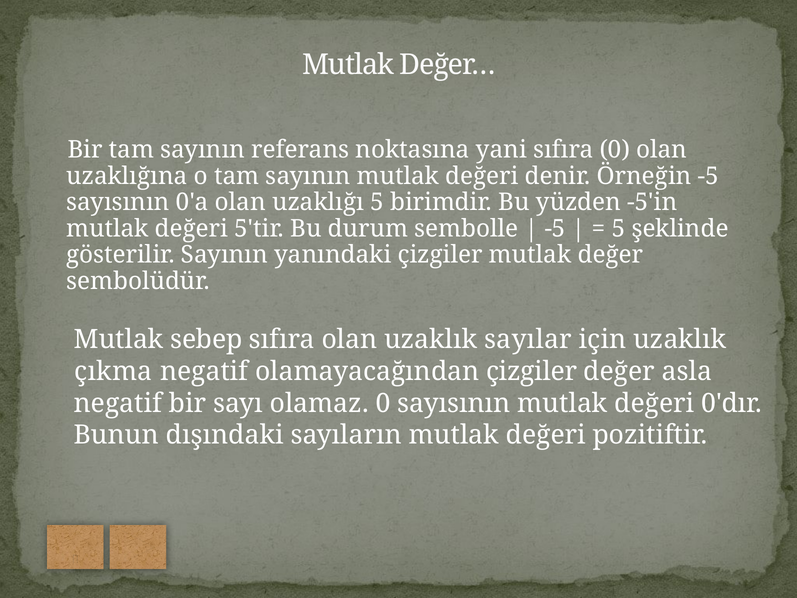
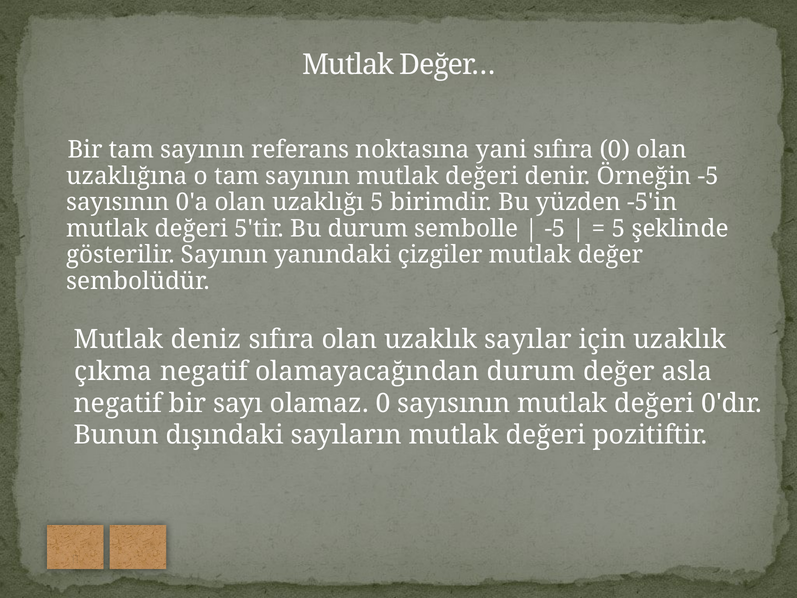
sebep: sebep -> deniz (206, 339)
olamayacağından çizgiler: çizgiler -> durum (531, 371)
